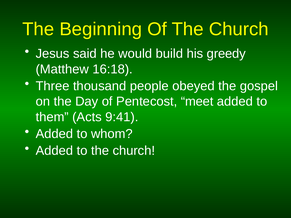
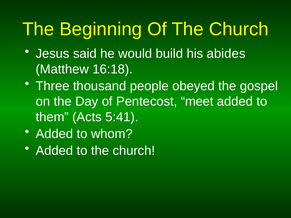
greedy: greedy -> abides (226, 54)
9:41: 9:41 -> 5:41 (122, 117)
